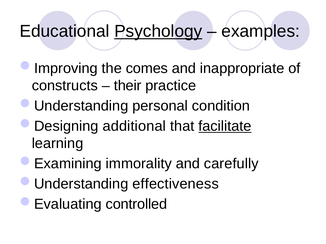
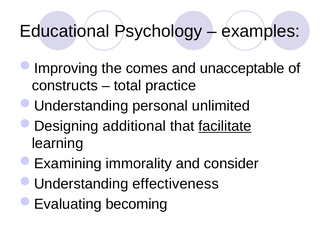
Psychology underline: present -> none (158, 31)
inappropriate: inappropriate -> unacceptable (242, 68)
their: their -> total (128, 86)
condition: condition -> unlimited (221, 106)
carefully: carefully -> consider (231, 164)
controlled: controlled -> becoming (136, 205)
